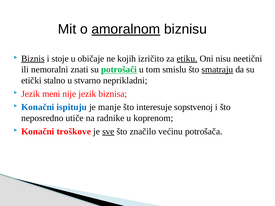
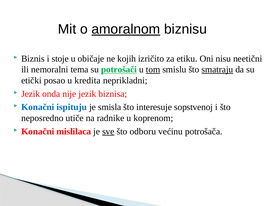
Biznis underline: present -> none (33, 59)
etiku underline: present -> none (187, 59)
znati: znati -> tema (80, 70)
tom underline: none -> present (153, 70)
stalno: stalno -> posao (55, 81)
stvarno: stvarno -> kredita (88, 81)
meni: meni -> onda (51, 94)
manje: manje -> smisla (110, 107)
troškove: troškove -> mislilaca (74, 132)
značilo: značilo -> odboru (143, 132)
